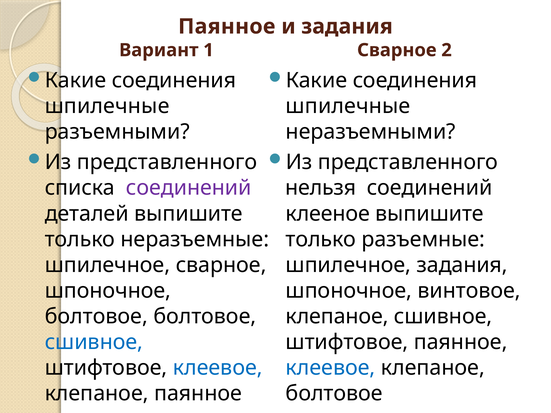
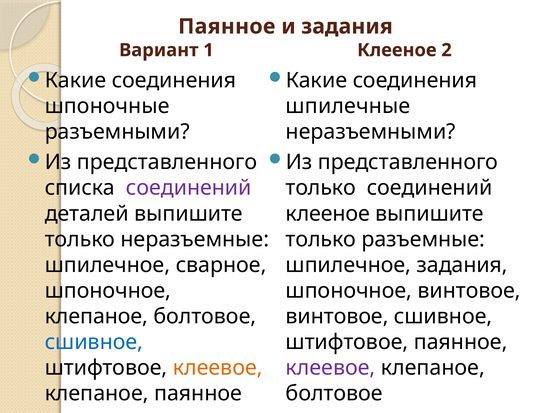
1 Сварное: Сварное -> Клееное (397, 50)
шпилечные: шпилечные -> шпоночные (107, 106)
нельзя: нельзя -> только (321, 188)
болтовое: болтовое -> клепаное (96, 317)
клепаное: клепаное -> винтовое (337, 317)
клеевое colour: blue -> orange (218, 368)
клеевое colour: blue -> purple (330, 368)
